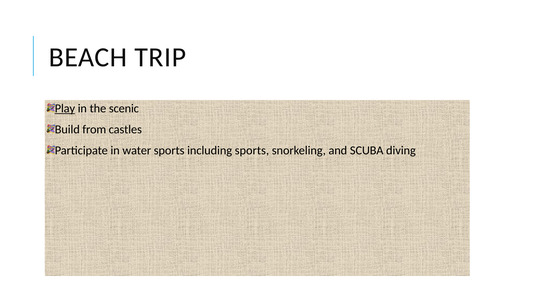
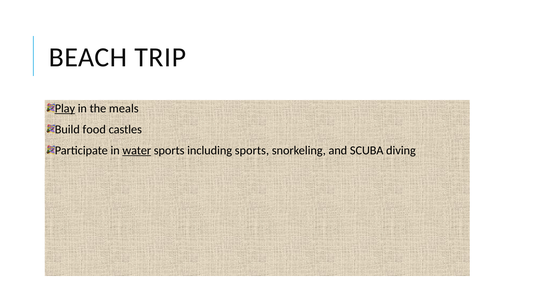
scenic: scenic -> meals (124, 108)
from: from -> food (94, 129)
water underline: none -> present (137, 150)
